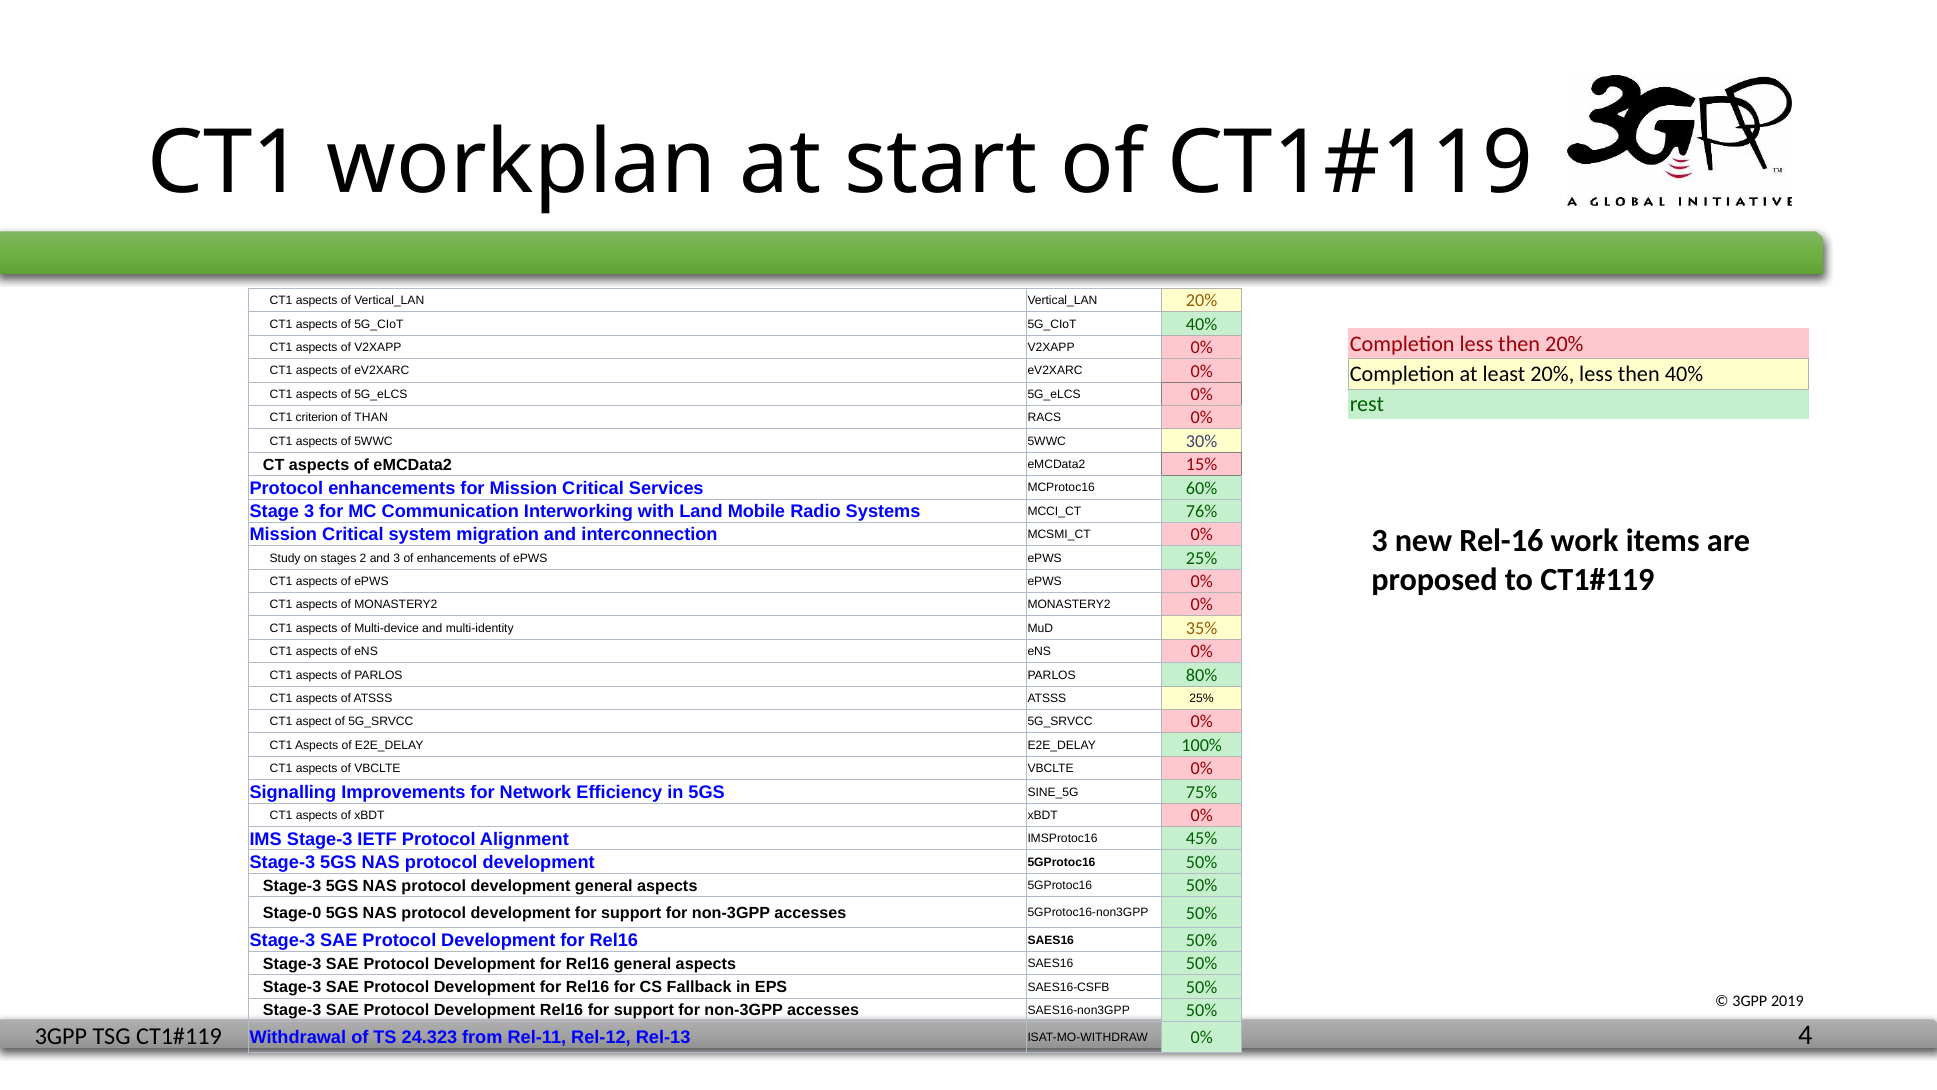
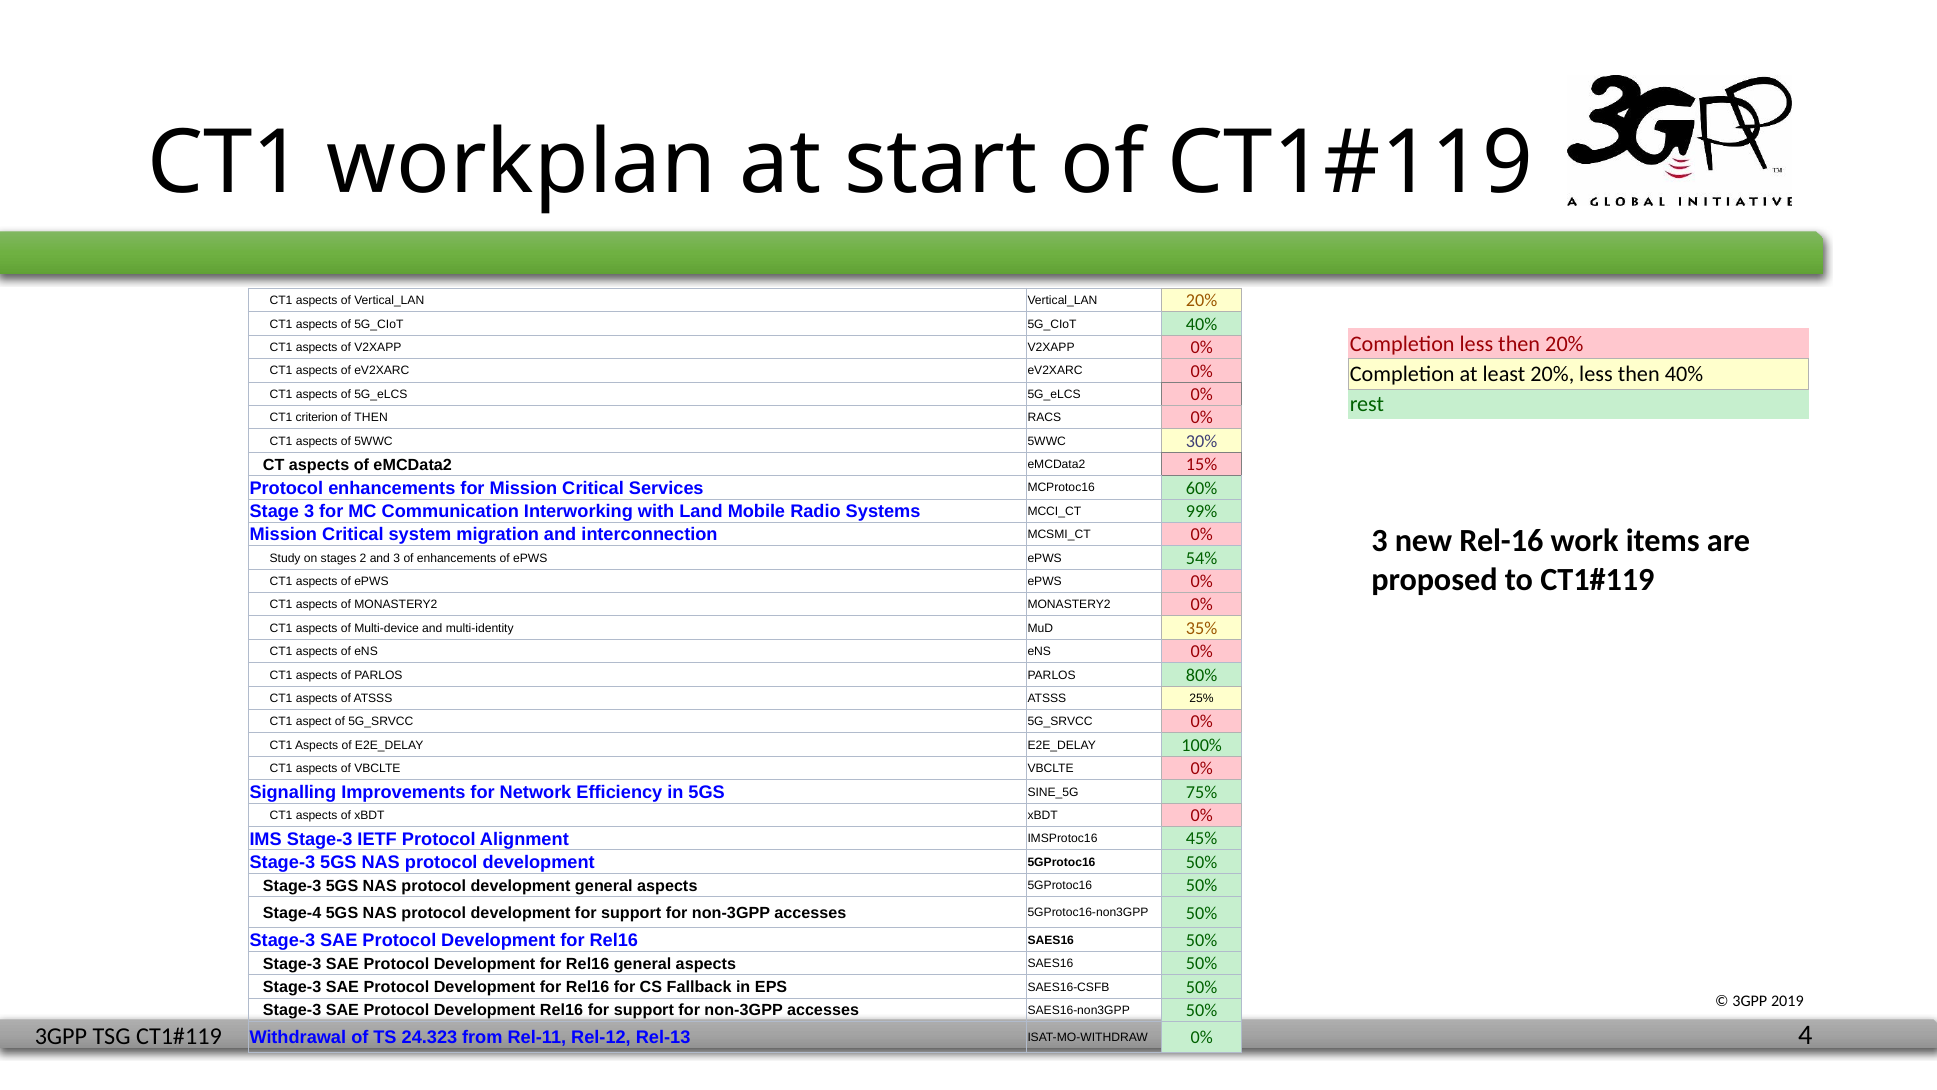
of THAN: THAN -> THEN (371, 418)
76%: 76% -> 99% (1202, 511)
ePWS 25%: 25% -> 54% (1202, 558)
Stage-0: Stage-0 -> Stage-4 (292, 913)
